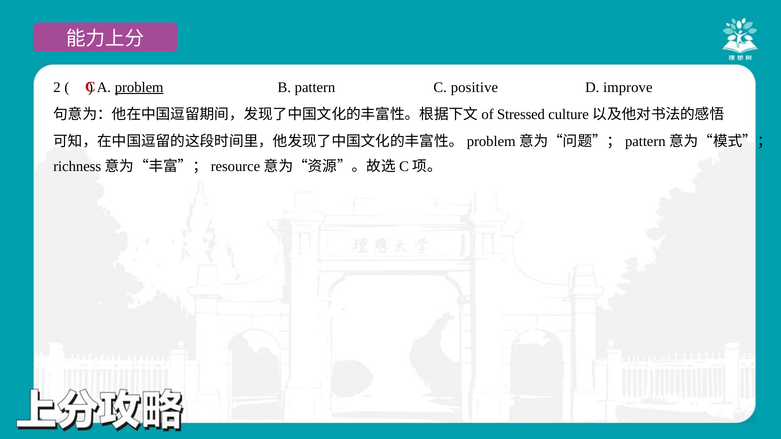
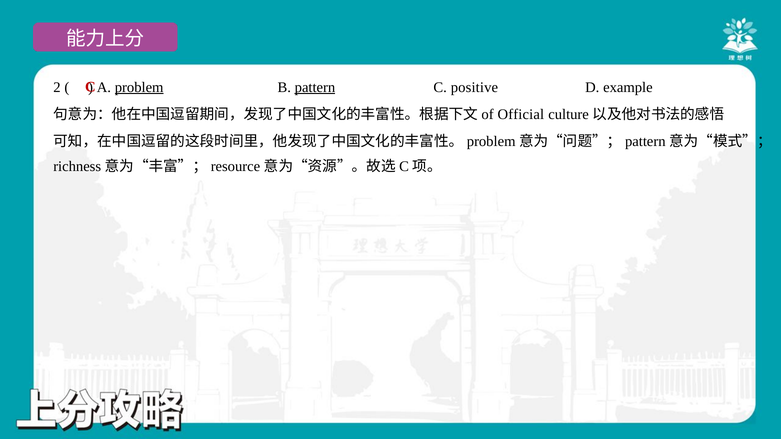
pattern underline: none -> present (315, 87)
improve: improve -> example (628, 87)
Stressed: Stressed -> Official (521, 115)
